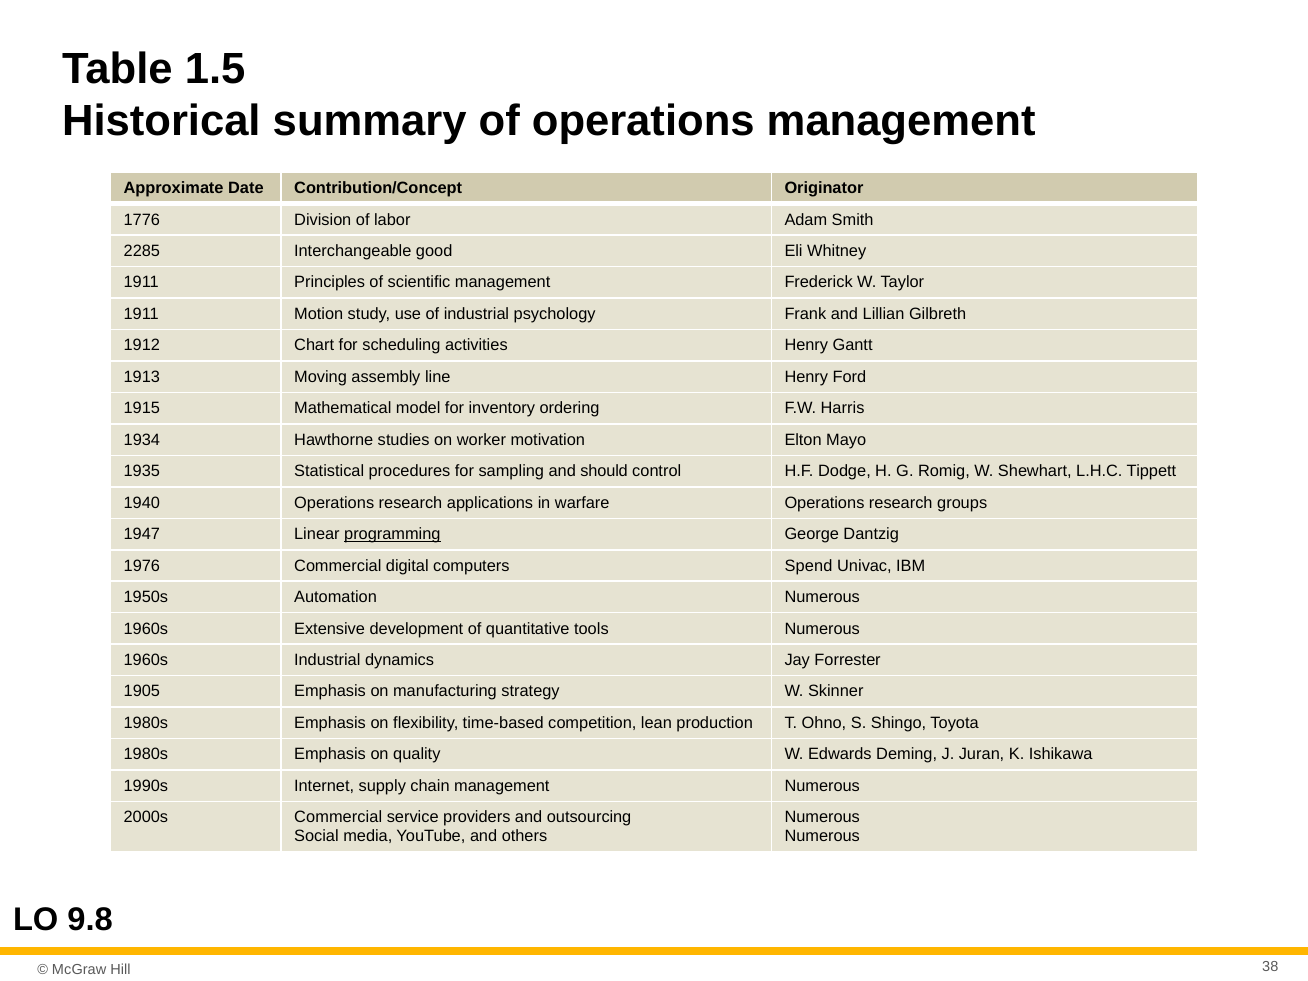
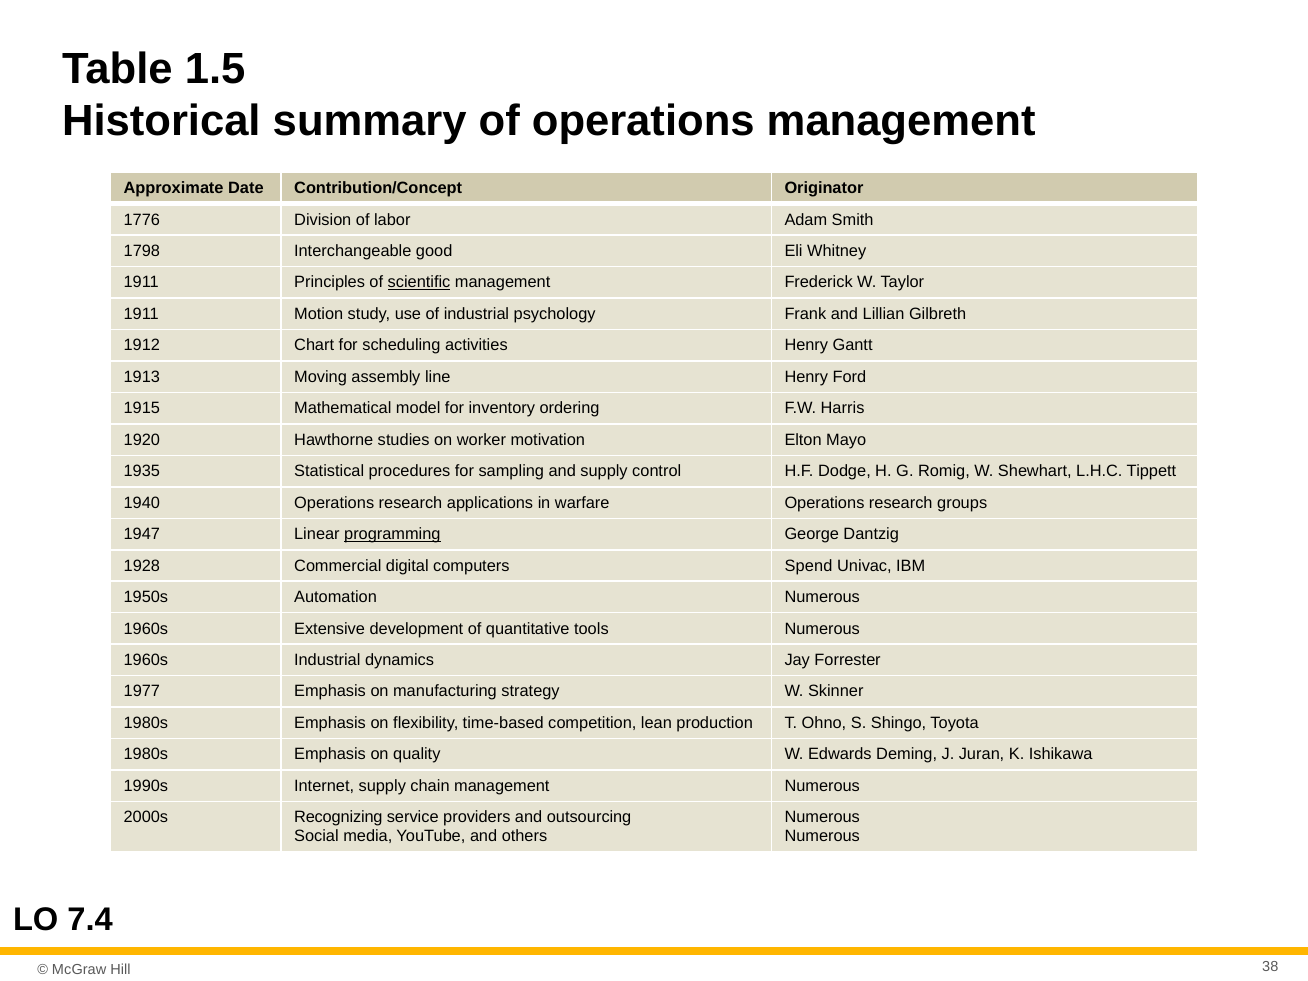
2285: 2285 -> 1798 (142, 251)
scientific underline: none -> present (419, 283)
1934: 1934 -> 1920 (142, 440)
and should: should -> supply (604, 471)
1976: 1976 -> 1928 (142, 566)
1905: 1905 -> 1977 (142, 692)
2000s Commercial: Commercial -> Recognizing (338, 817)
9.8: 9.8 -> 7.4 (90, 920)
